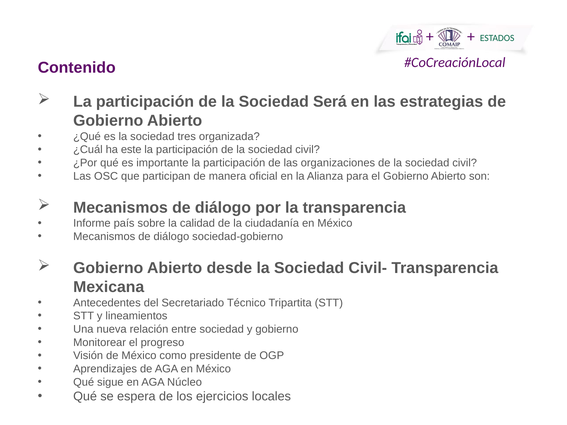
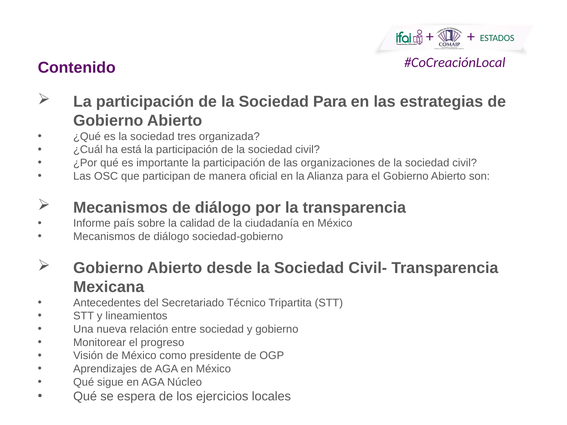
Sociedad Será: Será -> Para (330, 102)
este: este -> está (131, 150)
